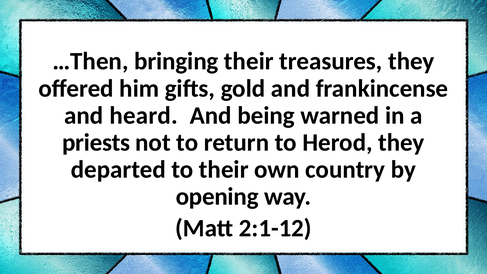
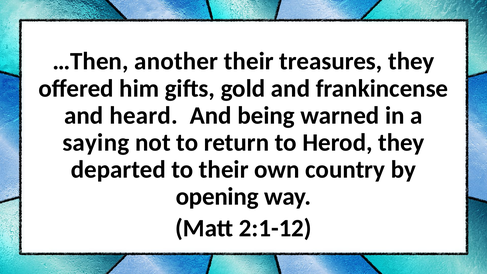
bringing: bringing -> another (176, 61)
priests: priests -> saying (96, 142)
